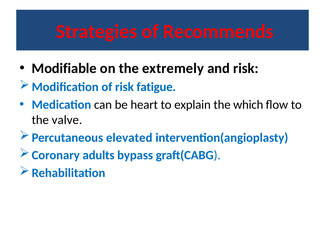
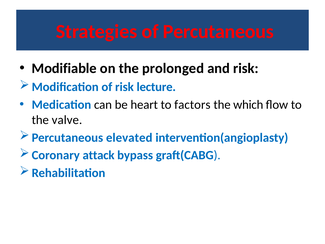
of Recommends: Recommends -> Percutaneous (218, 31)
extremely: extremely -> prolonged (173, 68)
fatigue: fatigue -> lecture (156, 87)
explain: explain -> factors (192, 105)
adults: adults -> attack (99, 155)
